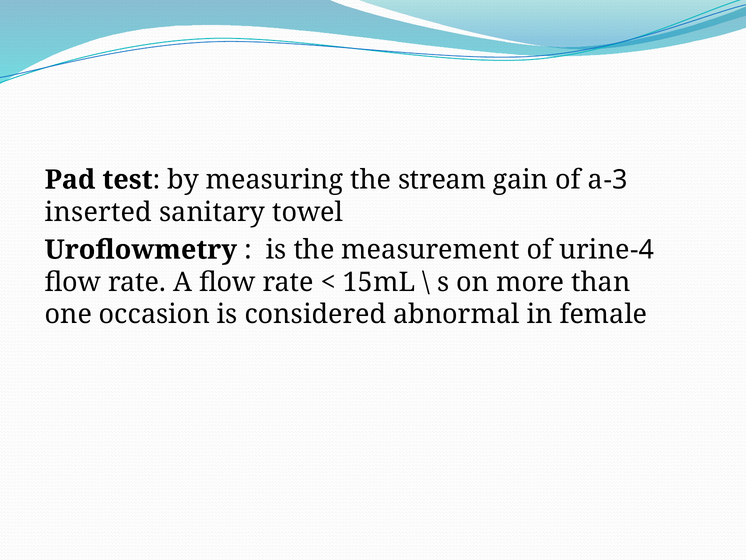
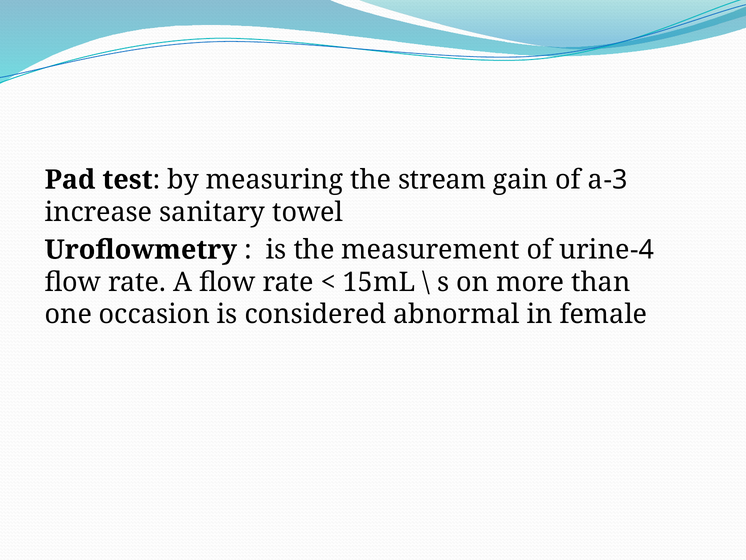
inserted: inserted -> increase (98, 212)
